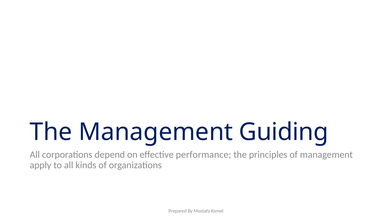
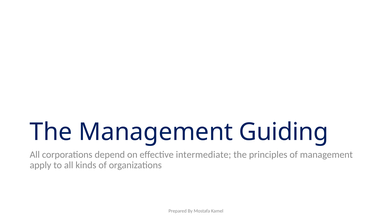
performance: performance -> intermediate (204, 154)
